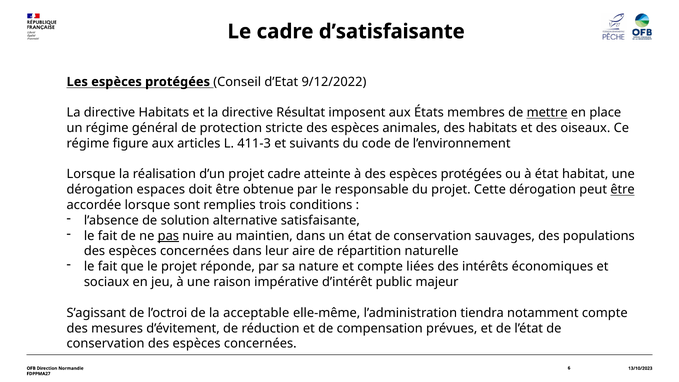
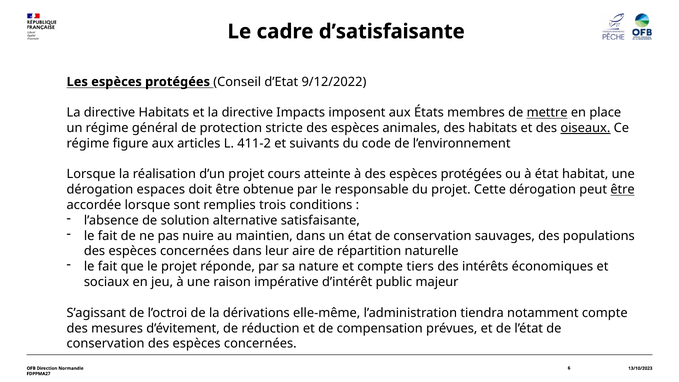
Résultat: Résultat -> Impacts (301, 113)
oiseaux underline: none -> present (585, 128)
411-3: 411-3 -> 411-2 (254, 143)
projet cadre: cadre -> cours (284, 174)
pas underline: present -> none (168, 236)
liées: liées -> tiers (420, 267)
acceptable: acceptable -> dérivations (256, 313)
